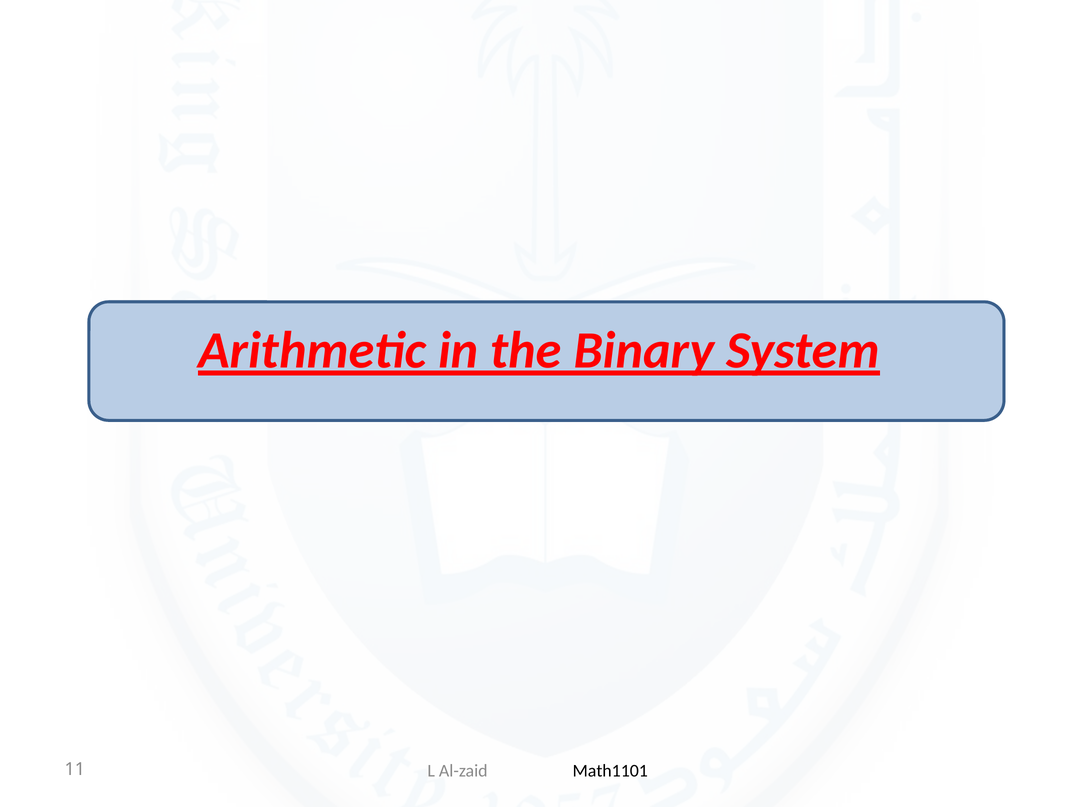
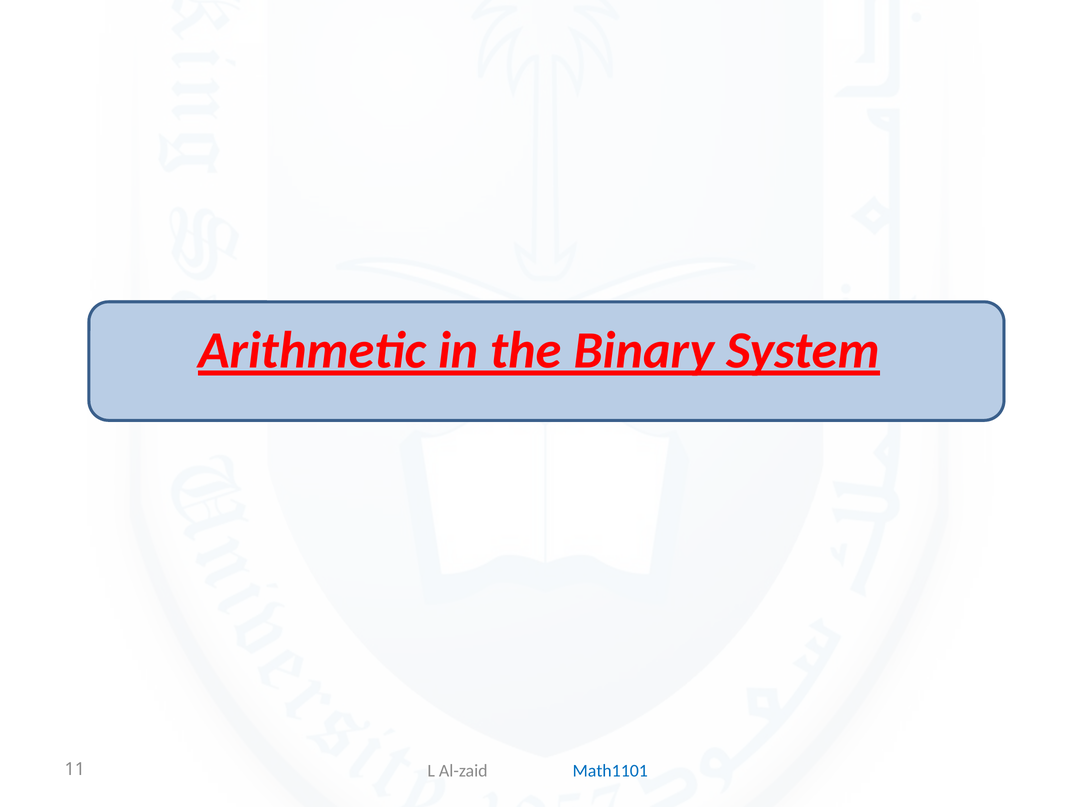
Math1101 colour: black -> blue (610, 771)
